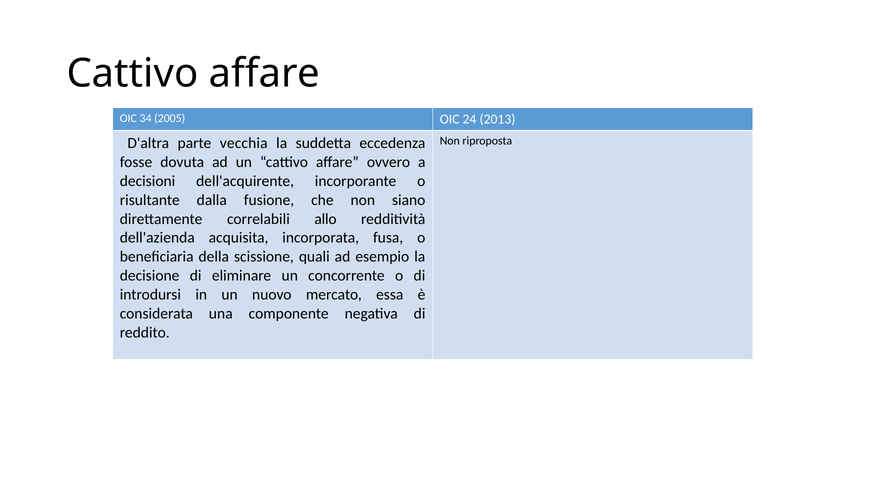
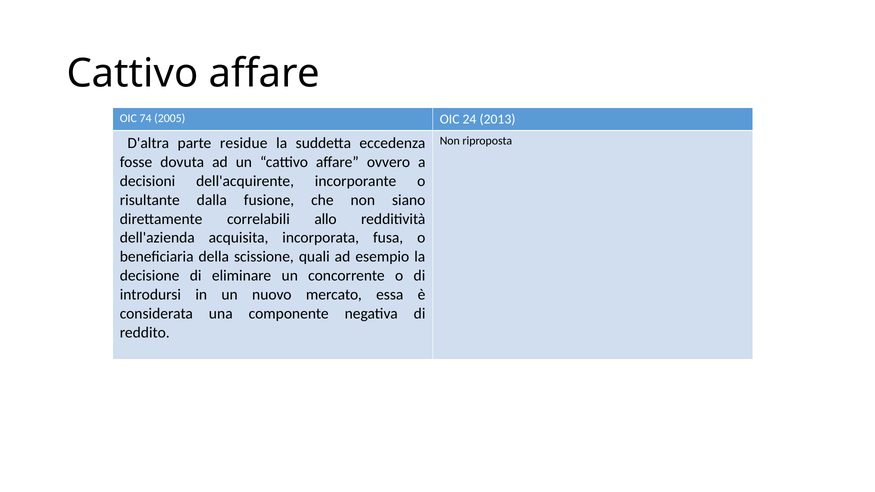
34: 34 -> 74 (146, 118)
vecchia: vecchia -> residue (244, 143)
